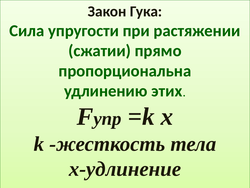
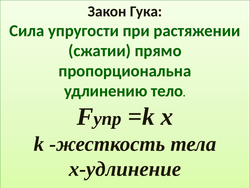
этих: этих -> тело (167, 91)
